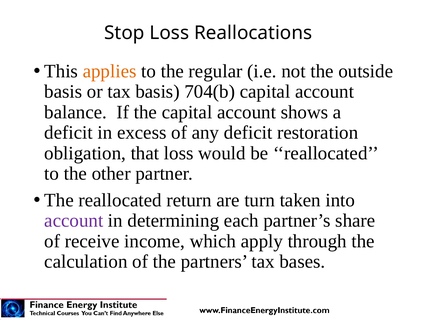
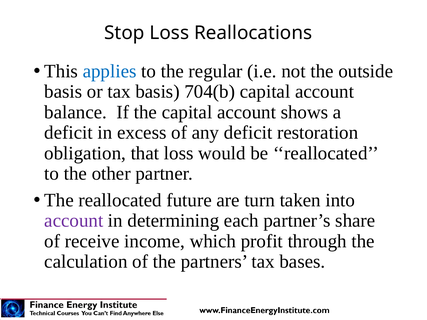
applies colour: orange -> blue (110, 71)
return: return -> future (189, 200)
apply: apply -> profit (262, 241)
